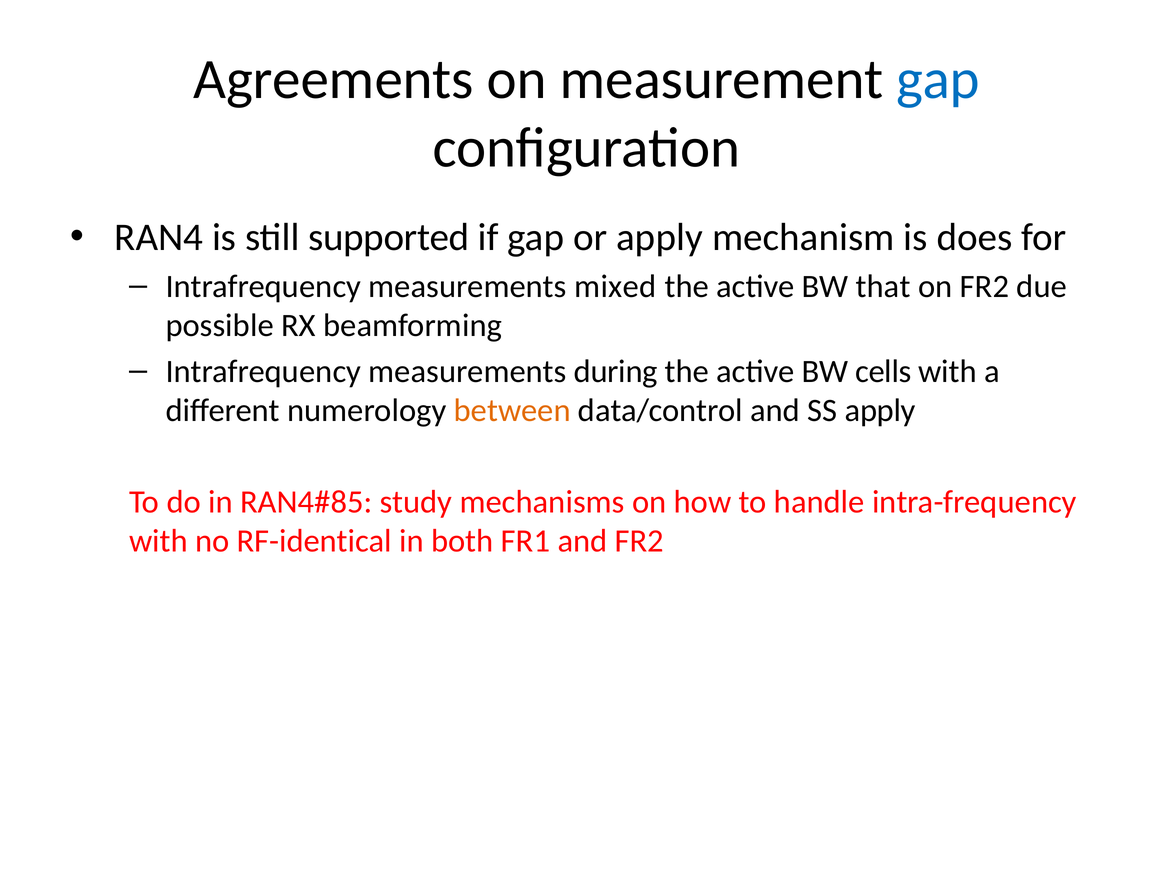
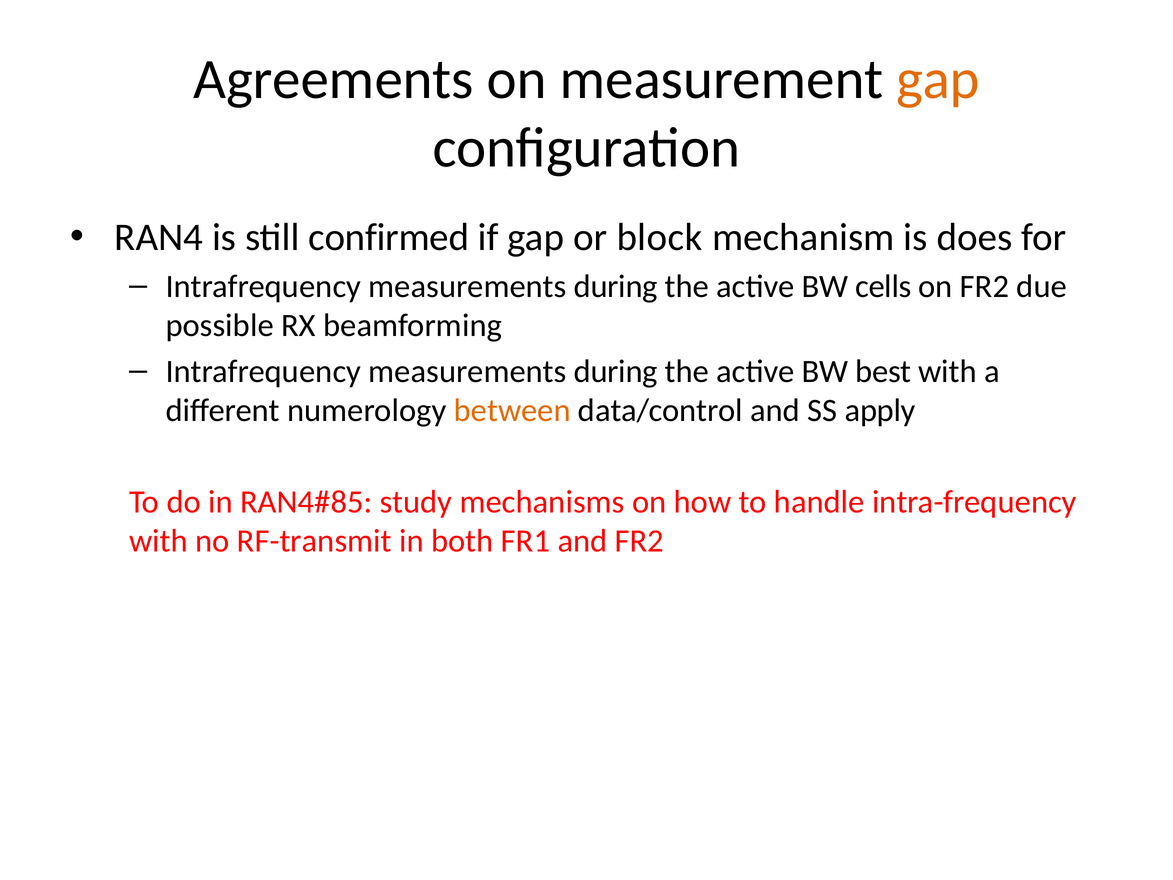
gap colour: blue -> orange (938, 79)
supported: supported -> confirmed (389, 237)
or apply: apply -> block (659, 237)
mixed: mixed -> during (616, 286)
that: that -> cells (883, 286)
cells: cells -> best (883, 371)
RF-identical: RF-identical -> RF-transmit (314, 541)
